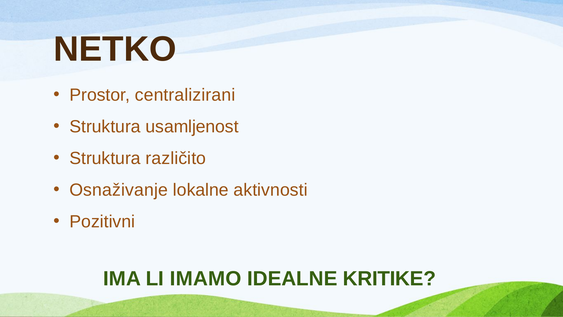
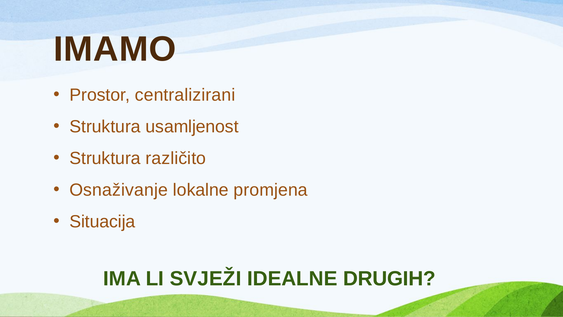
NETKO: NETKO -> IMAMO (115, 49)
aktivnosti: aktivnosti -> promjena (271, 190)
Pozitivni: Pozitivni -> Situacija (102, 221)
IMAMO: IMAMO -> SVJEŽI (206, 278)
KRITIKE: KRITIKE -> DRUGIH (389, 278)
